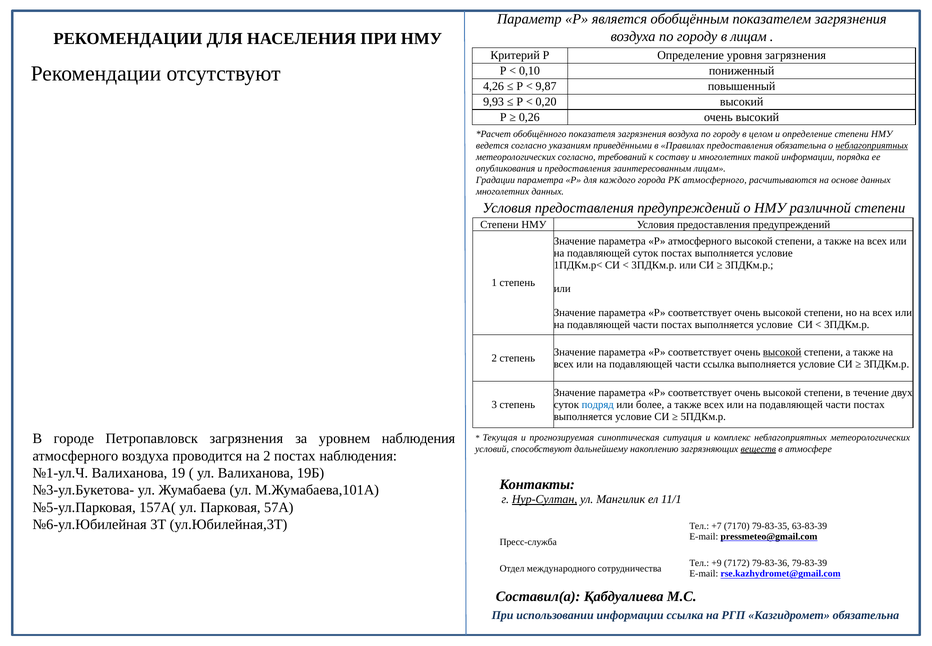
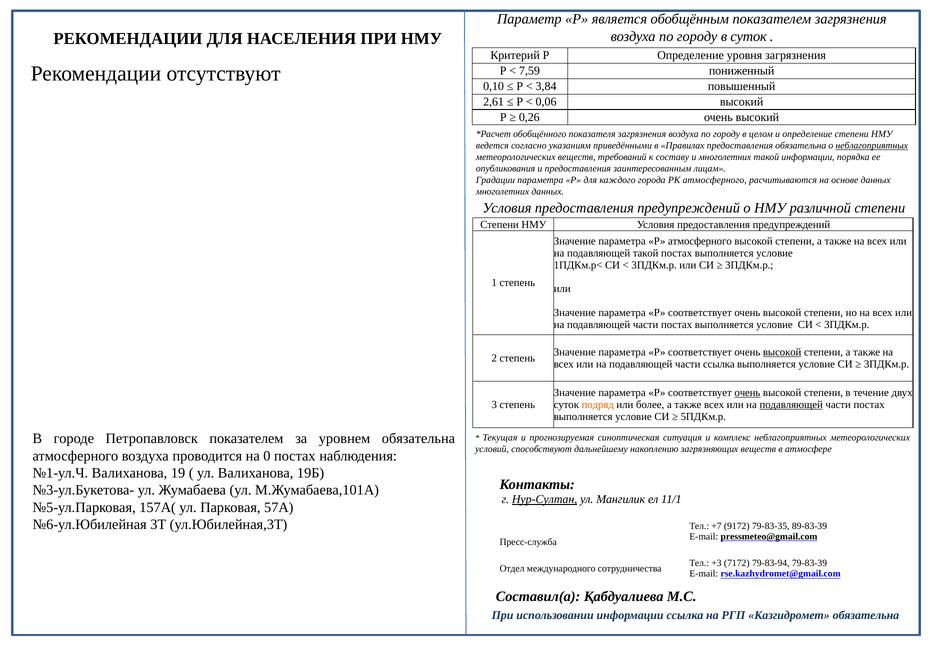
в лицам: лицам -> суток (749, 36)
0,10: 0,10 -> 7,59 (529, 71)
4,26: 4,26 -> 0,10 (494, 86)
9,87: 9,87 -> 3,84 (546, 86)
9,93: 9,93 -> 2,61 (494, 102)
0,20: 0,20 -> 0,06 (546, 102)
метеорологических согласно: согласно -> веществ (577, 157)
подавляющей суток: суток -> такой (646, 253)
очень underline: none -> present (747, 392)
подряд colour: blue -> orange (598, 404)
подавляющей underline: none -> present (791, 404)
Петропавловск загрязнения: загрязнения -> показателем (246, 438)
уровнем наблюдения: наблюдения -> обязательна (418, 438)
веществ underline: present -> none (758, 448)
на 2: 2 -> 0 (267, 455)
7170: 7170 -> 9172 (737, 525)
63-83-39: 63-83-39 -> 89-83-39 (809, 525)
+9: +9 -> +3 (716, 563)
79-83-36: 79-83-36 -> 79-83-94 (771, 563)
